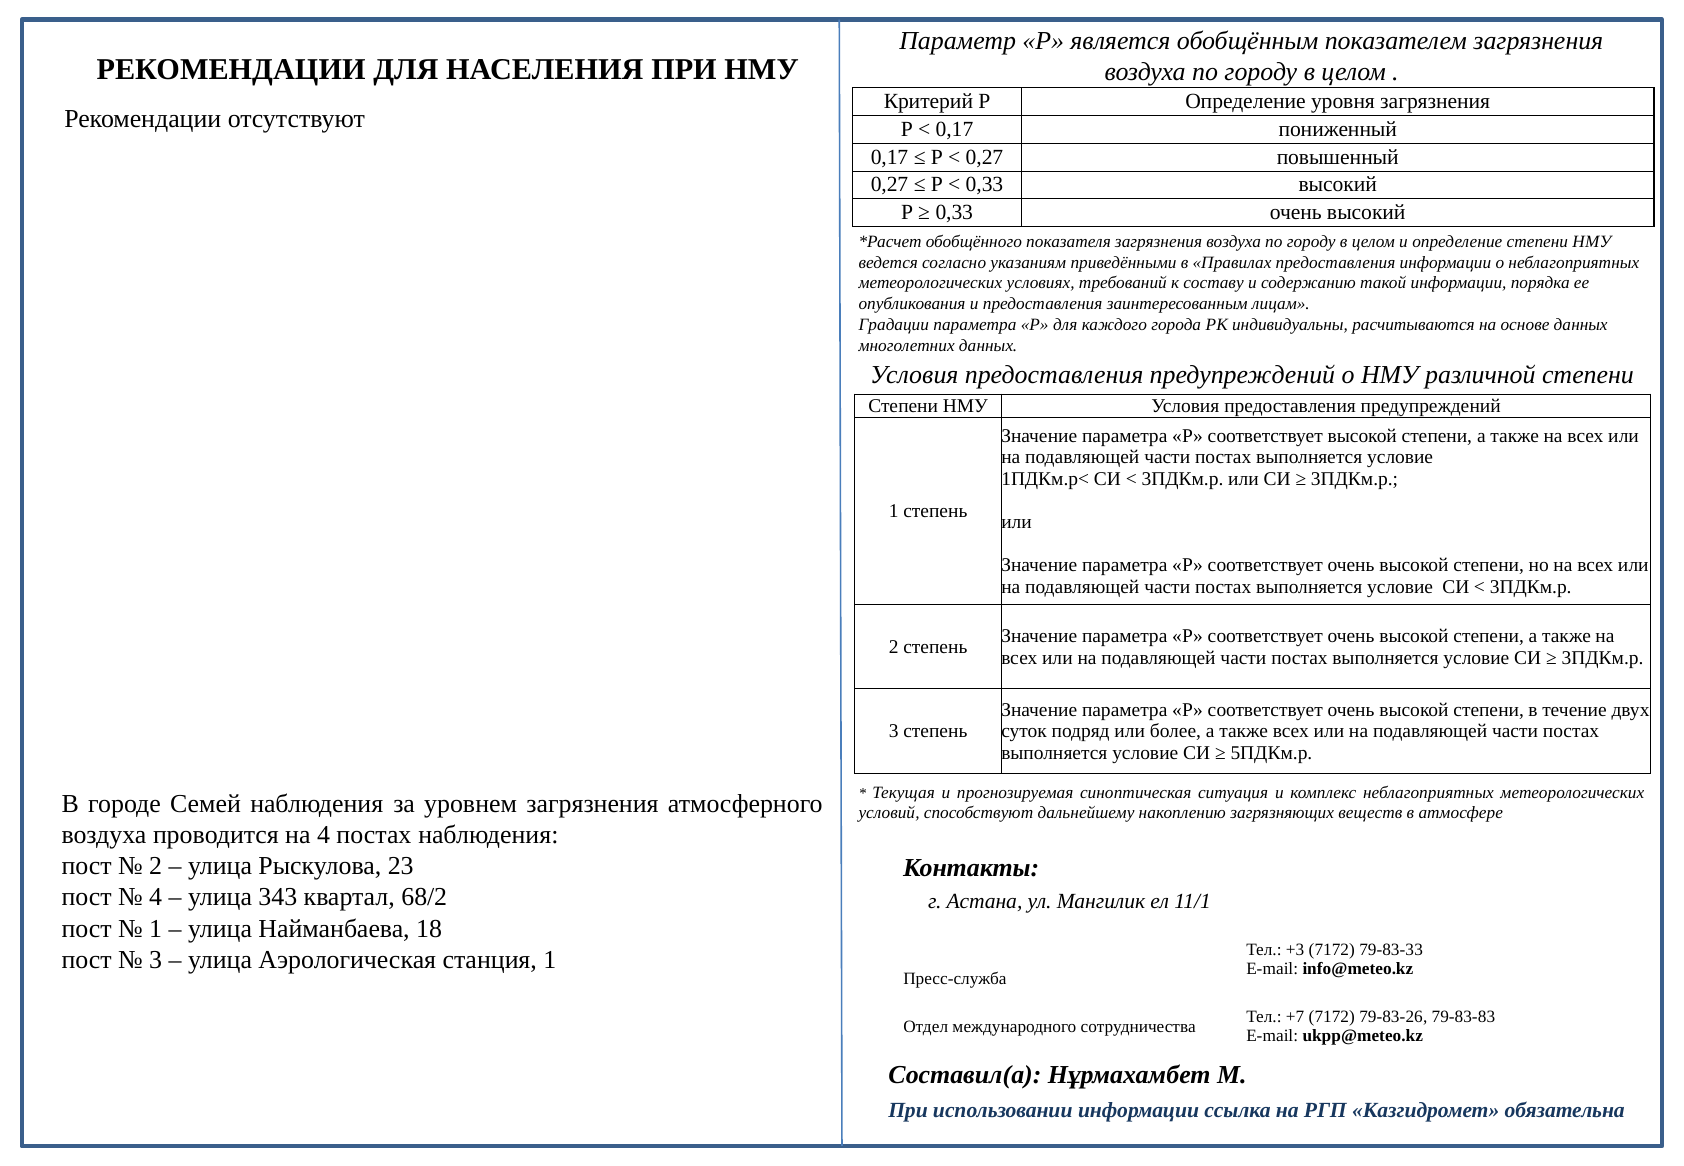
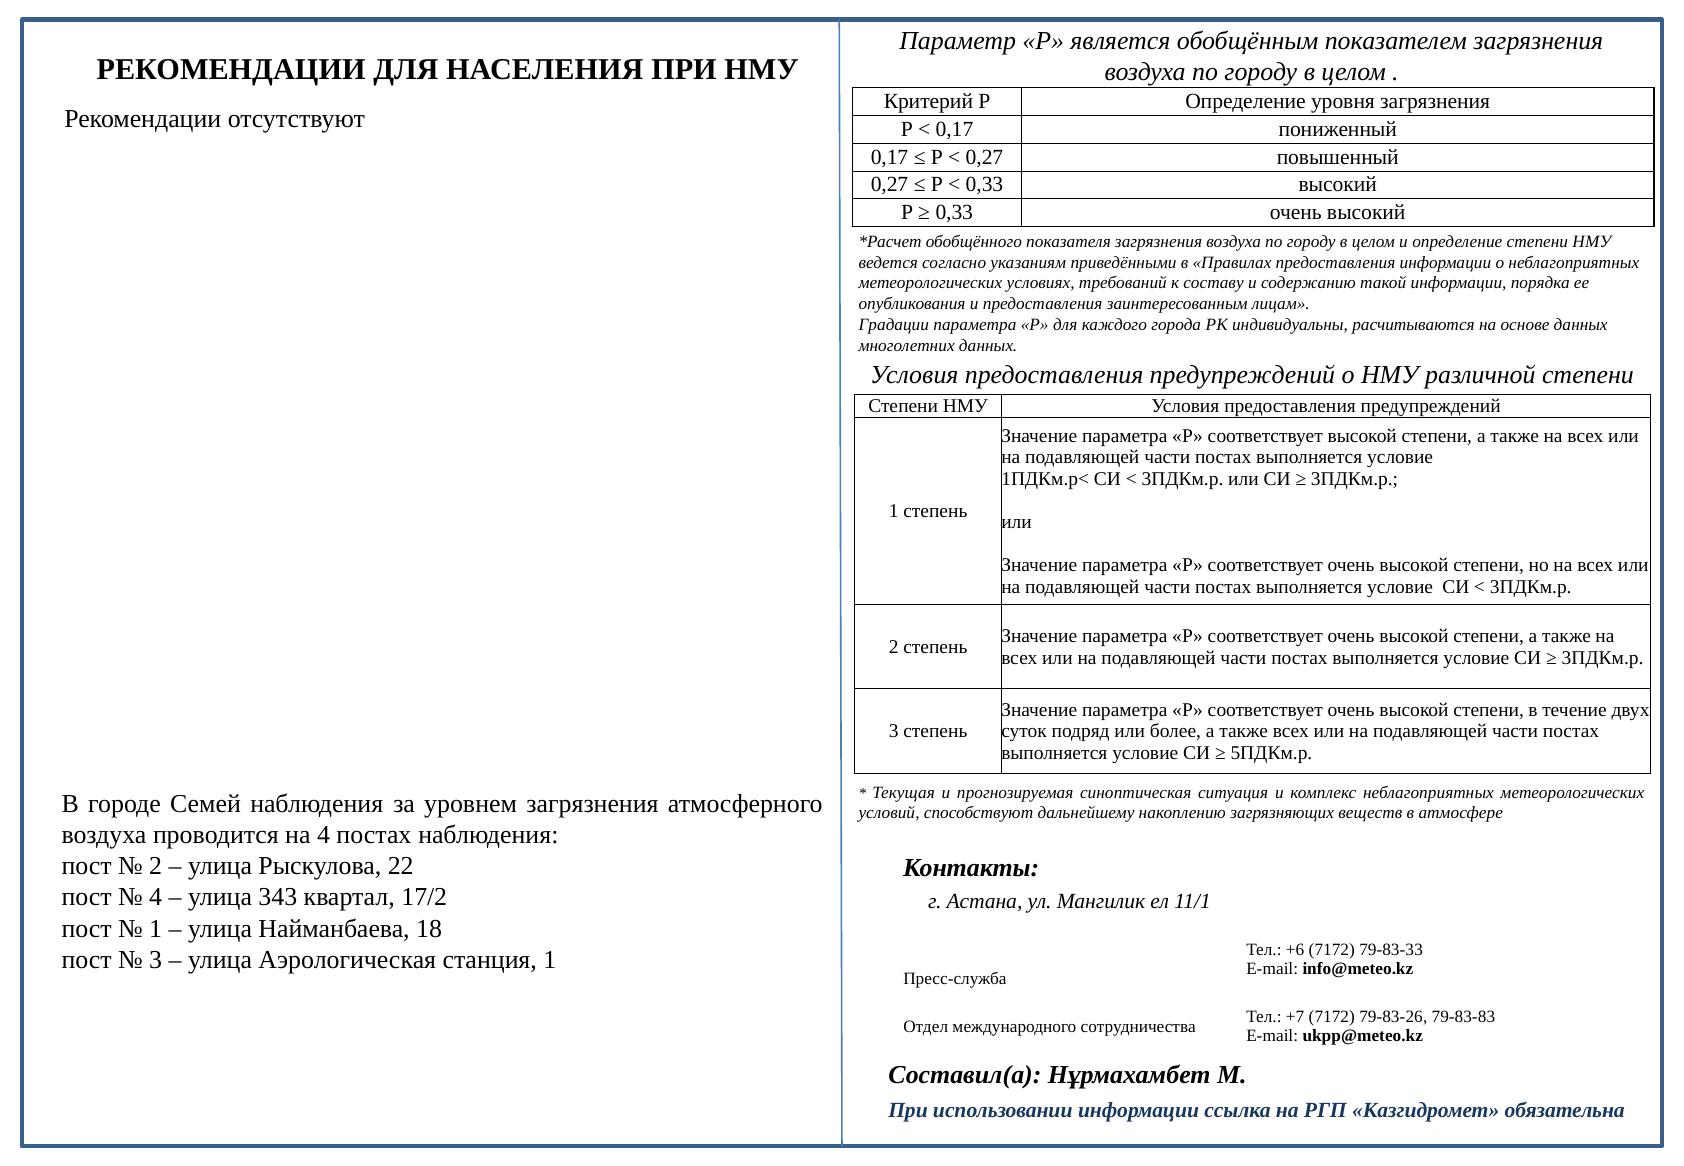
23: 23 -> 22 (401, 866)
68/2: 68/2 -> 17/2 (424, 897)
+3: +3 -> +6 (1295, 950)
